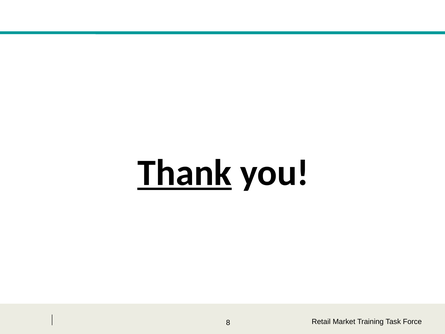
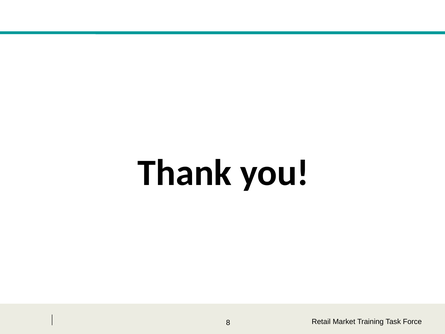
Thank underline: present -> none (185, 173)
